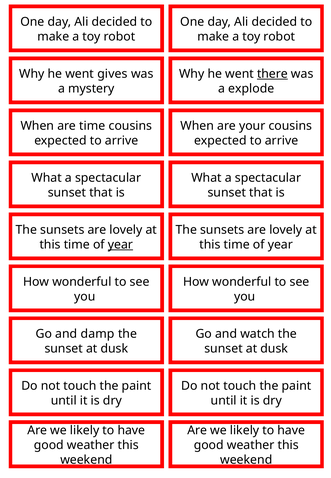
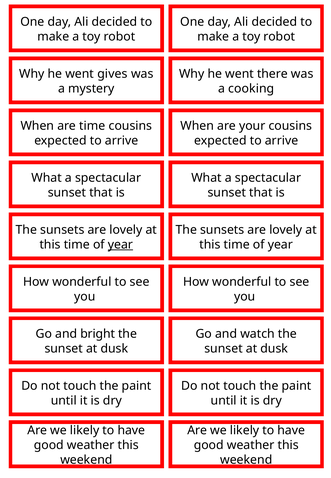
there underline: present -> none (272, 74)
explode: explode -> cooking (251, 89)
damp: damp -> bright (98, 334)
